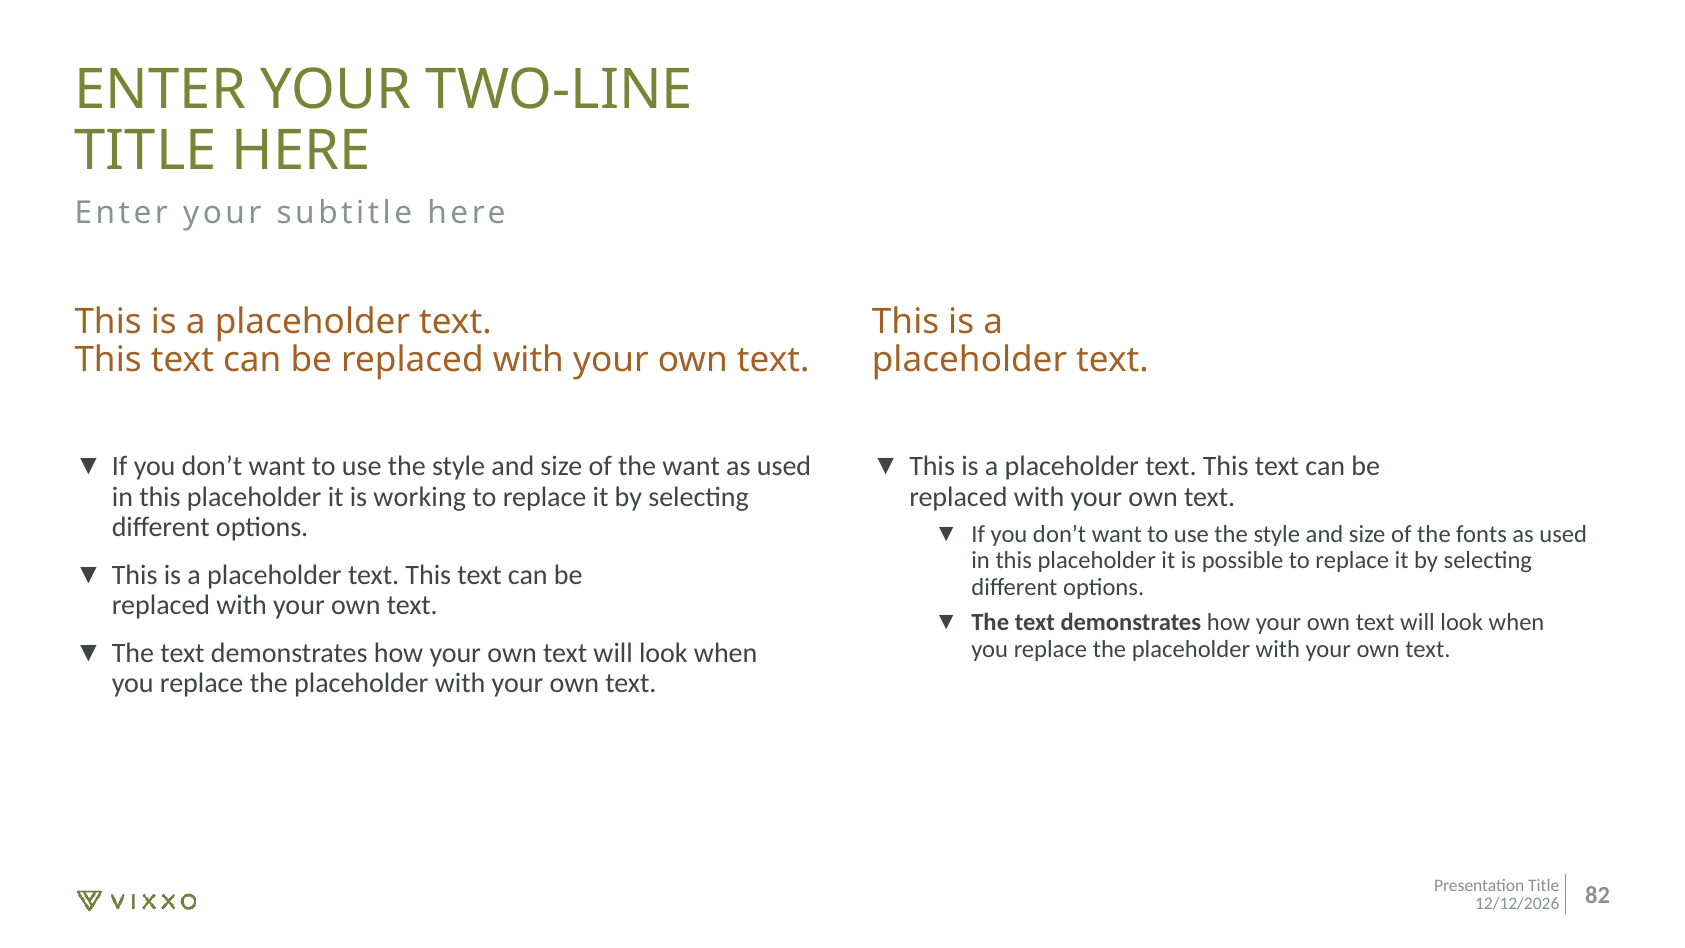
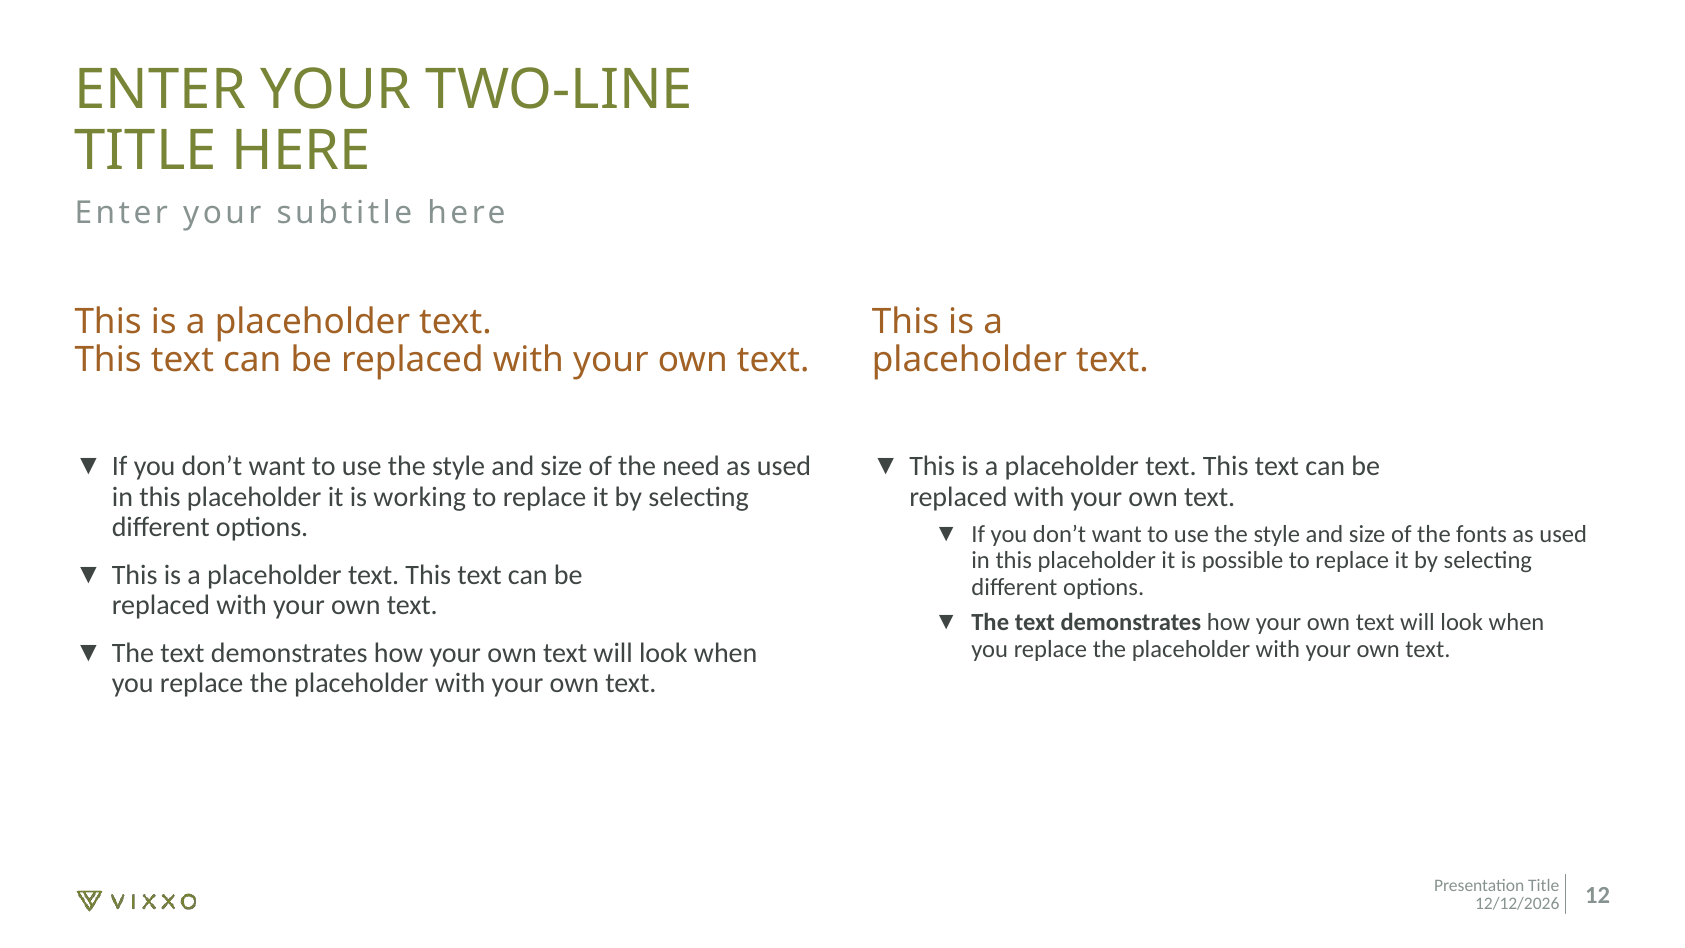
the want: want -> need (691, 467)
82: 82 -> 12 (1598, 895)
